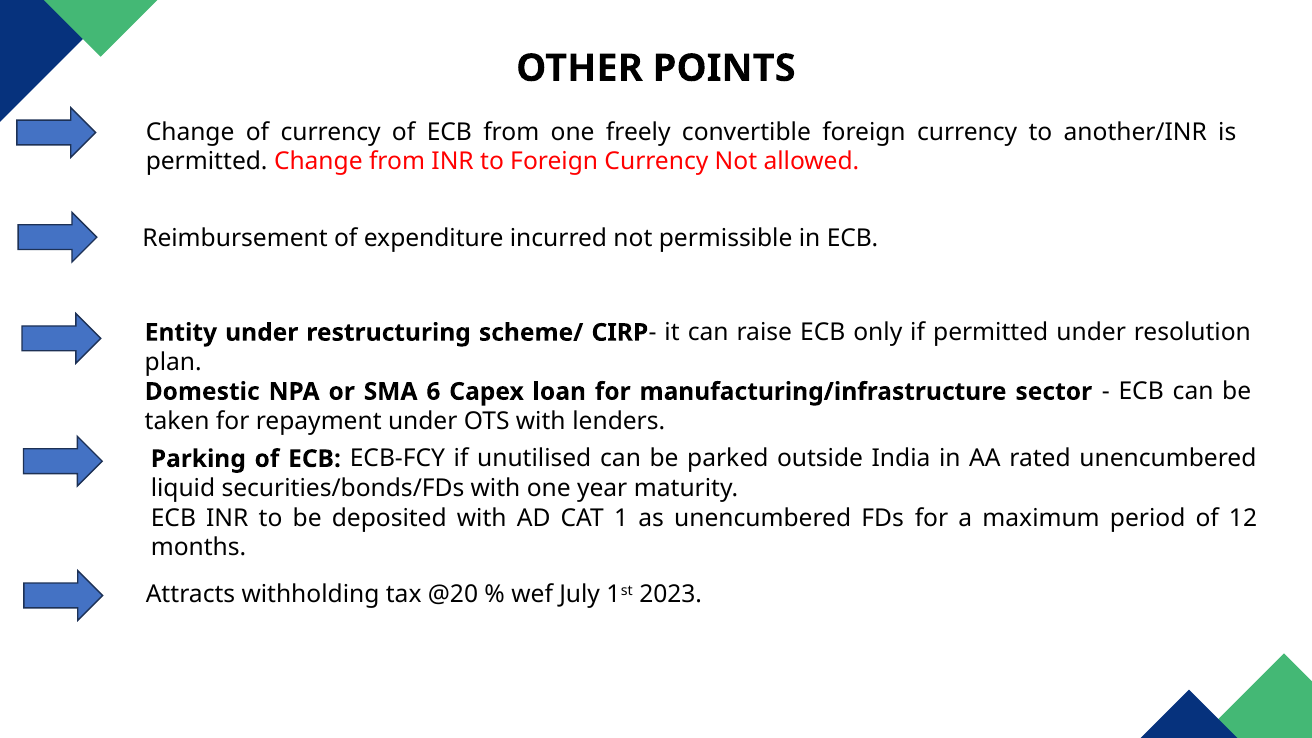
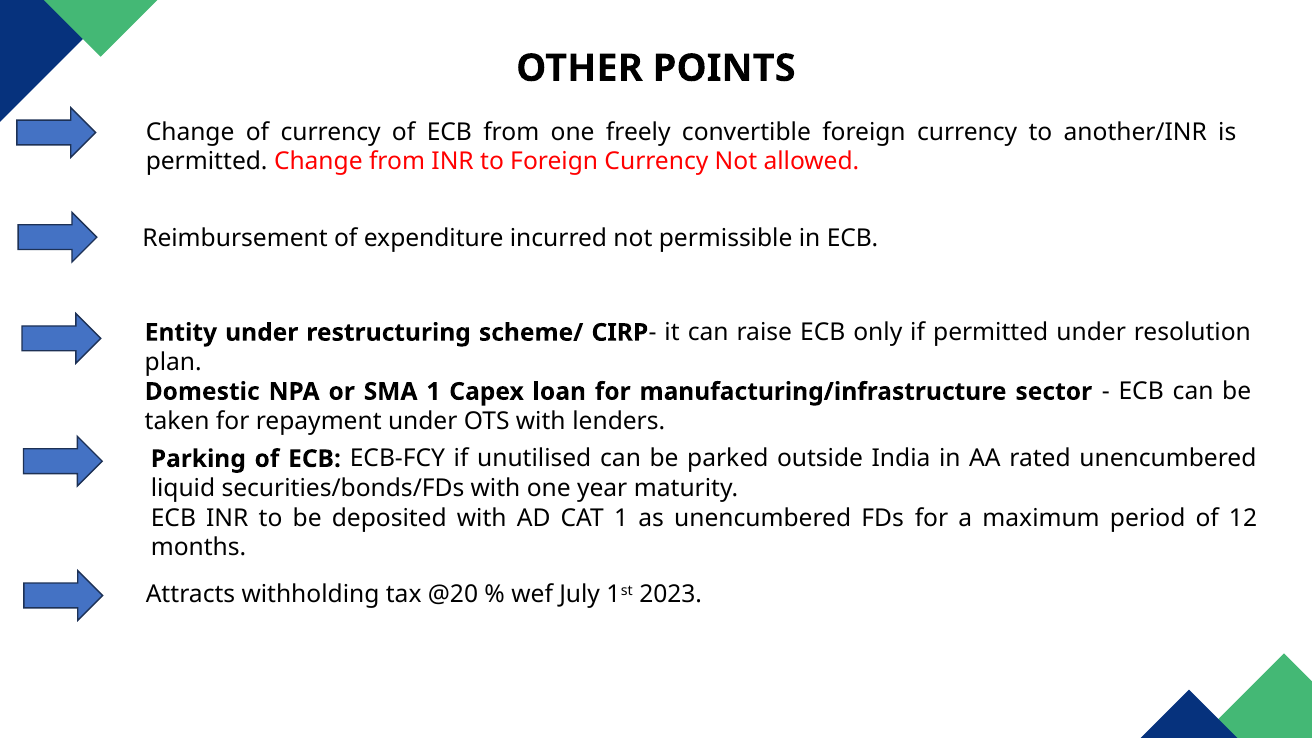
SMA 6: 6 -> 1 (433, 392)
